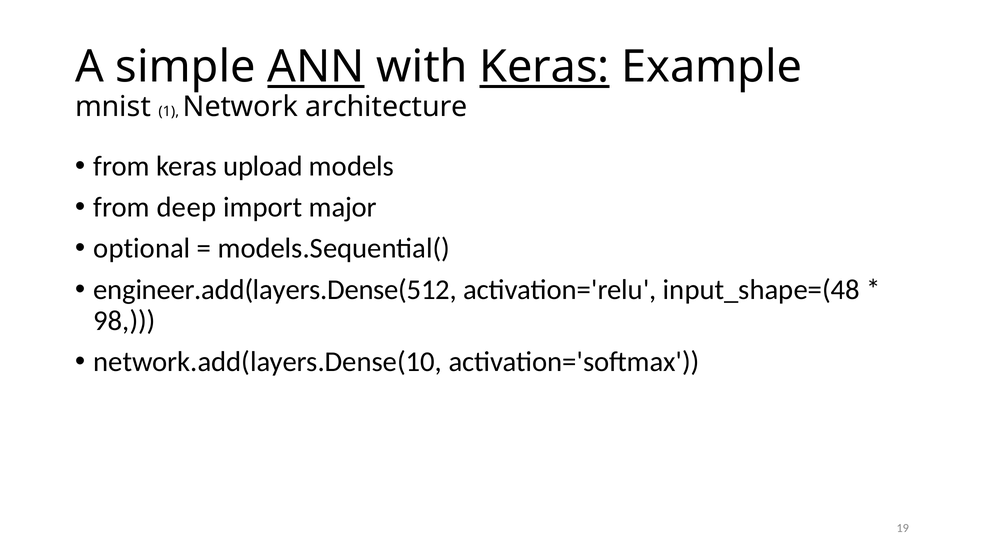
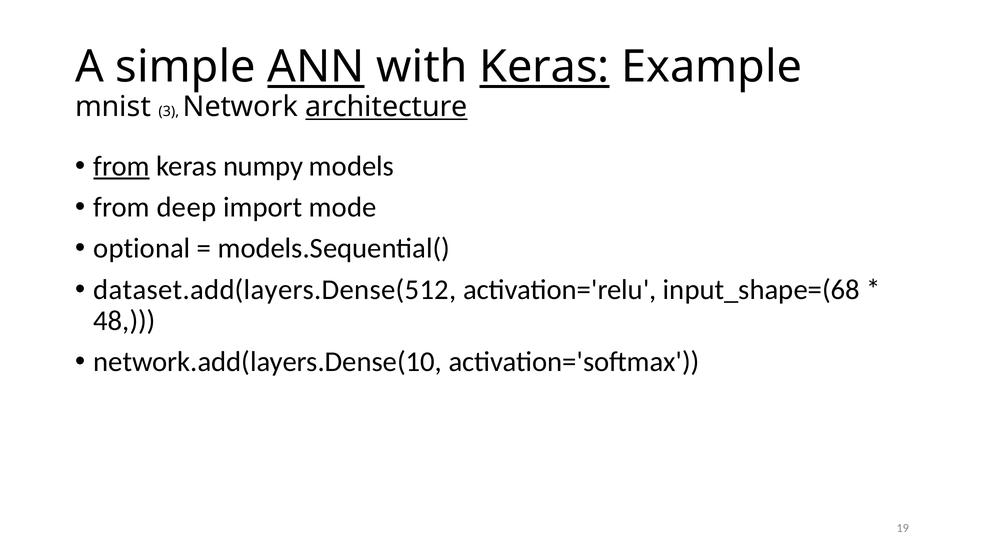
1: 1 -> 3 (169, 112)
architecture underline: none -> present (386, 107)
from underline: none -> present (122, 166)
upload: upload -> numpy (263, 166)
major: major -> mode (343, 208)
engineer.add(layers.Dense(512: engineer.add(layers.Dense(512 -> dataset.add(layers.Dense(512 (275, 290)
input_shape=(48: input_shape=(48 -> input_shape=(68 (761, 290)
98: 98 -> 48 (125, 321)
